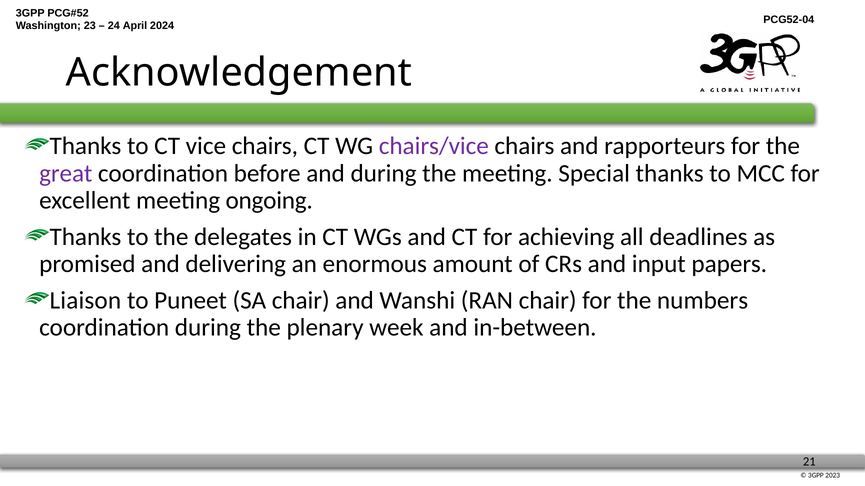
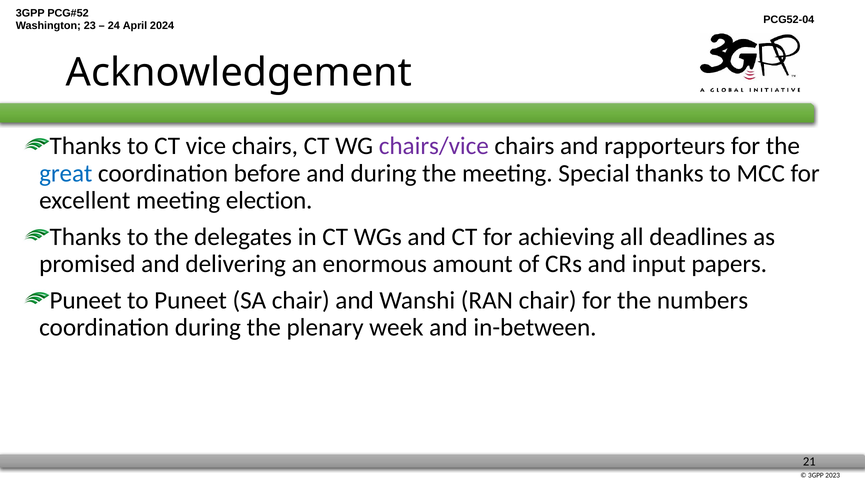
great colour: purple -> blue (66, 173)
ongoing: ongoing -> election (269, 201)
Liaison: Liaison -> Puneet (86, 301)
